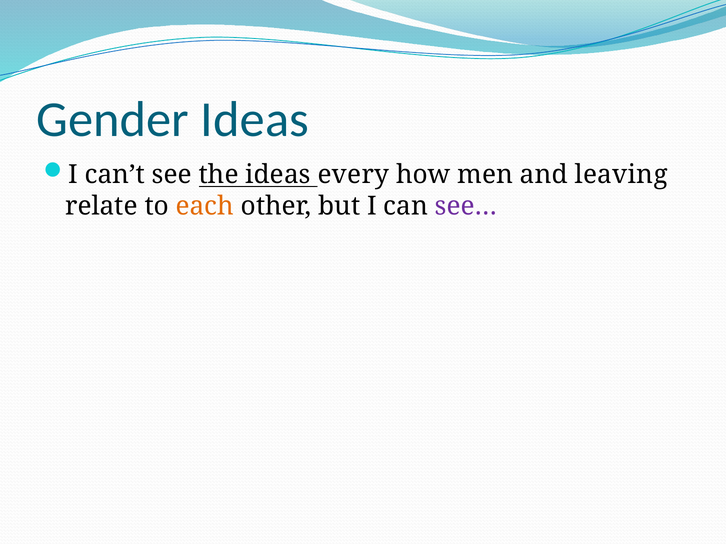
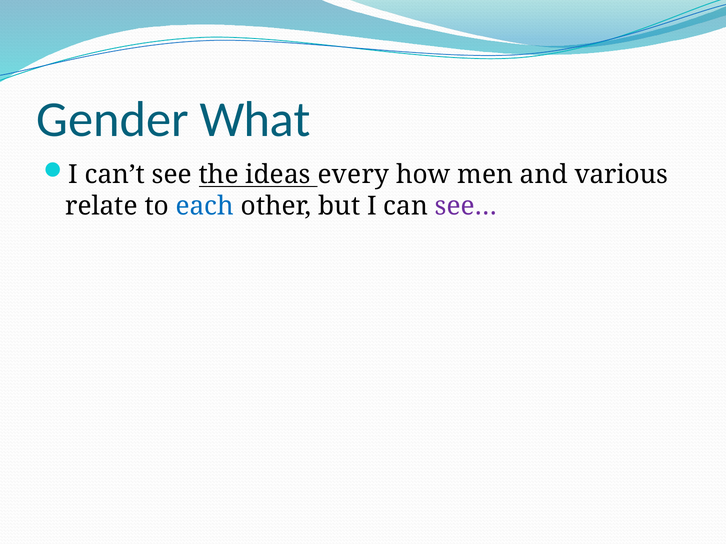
Gender Ideas: Ideas -> What (255, 120)
leaving: leaving -> various (621, 175)
each colour: orange -> blue (205, 206)
